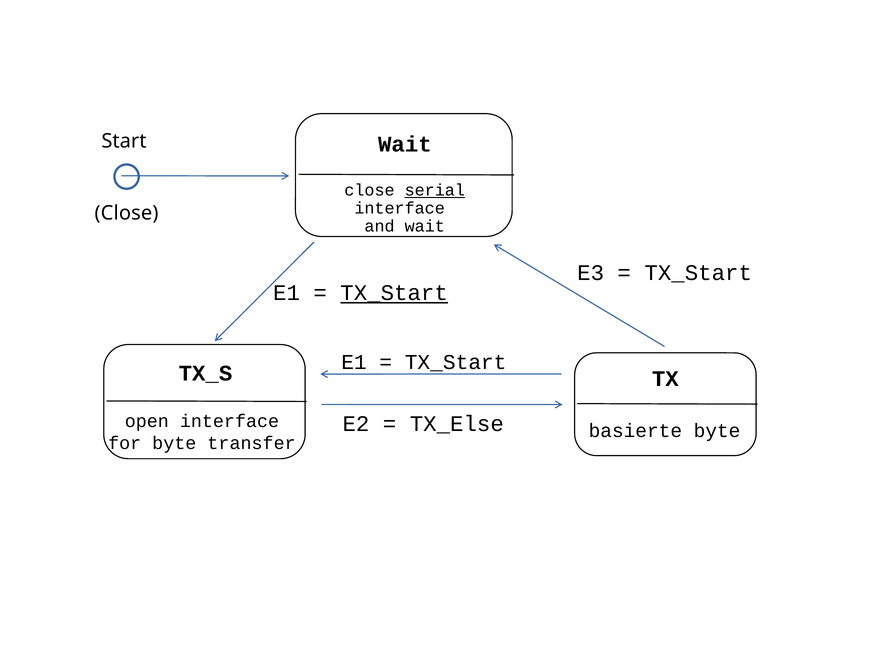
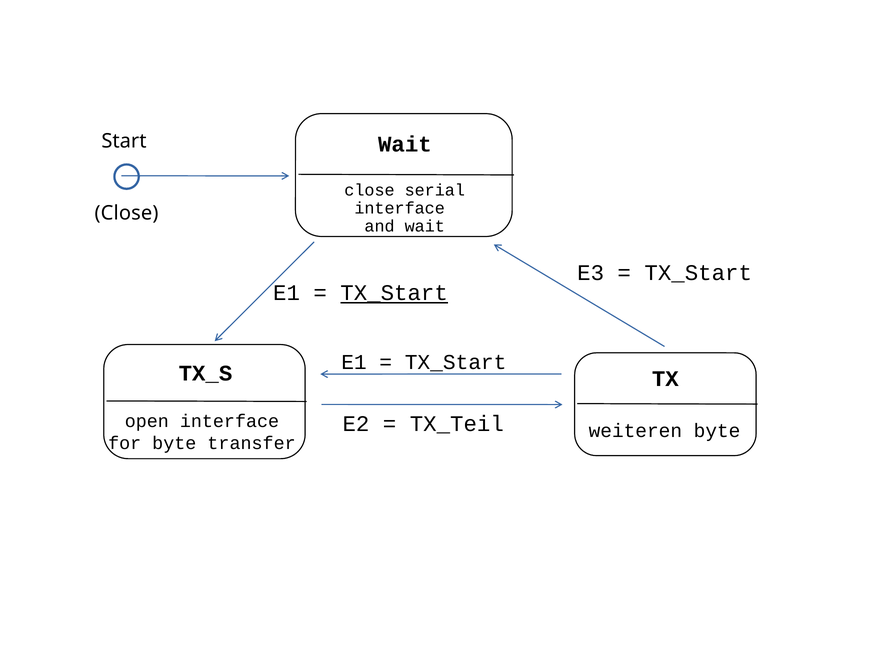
serial underline: present -> none (435, 190)
TX_Else: TX_Else -> TX_Teil (457, 424)
basierte: basierte -> weiteren (635, 431)
